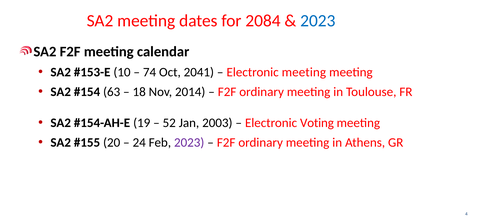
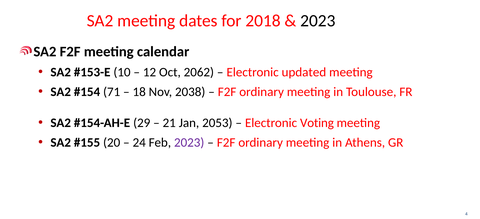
2084: 2084 -> 2018 (263, 21)
2023 colour: blue -> black (318, 21)
74: 74 -> 12 (150, 72)
2041: 2041 -> 2062 (199, 72)
Electronic meeting: meeting -> updated (304, 72)
63: 63 -> 71 (112, 92)
2014: 2014 -> 2038 (190, 92)
19: 19 -> 29 (142, 123)
52: 52 -> 21 (169, 123)
2003: 2003 -> 2053 (217, 123)
